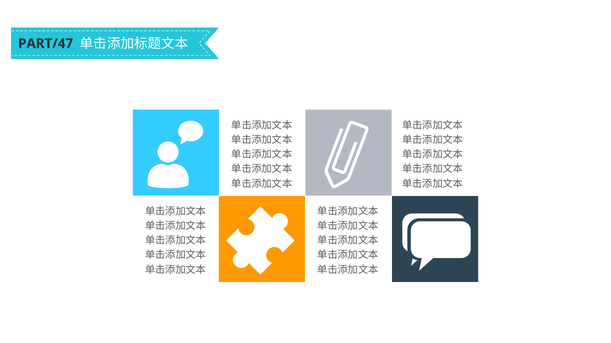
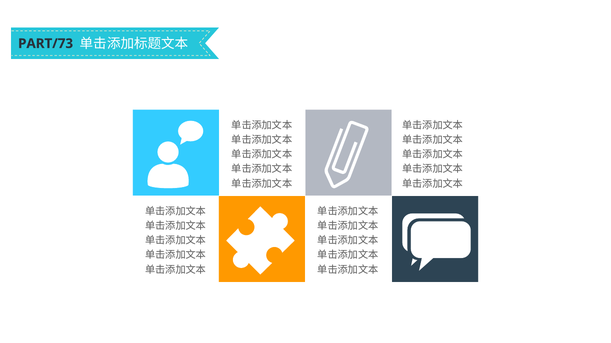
PART/47: PART/47 -> PART/73 (46, 44)
